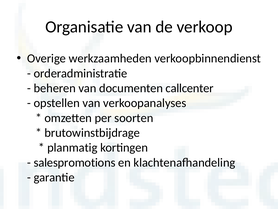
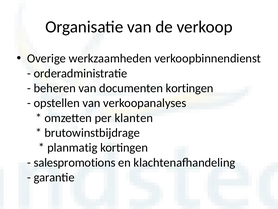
documenten callcenter: callcenter -> kortingen (190, 88)
soorten: soorten -> klanten (134, 118)
